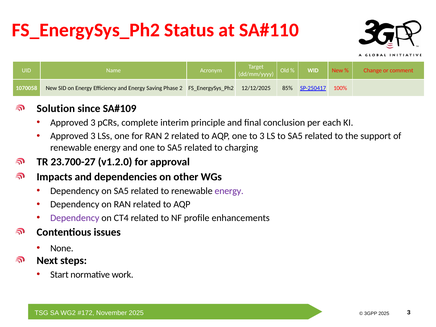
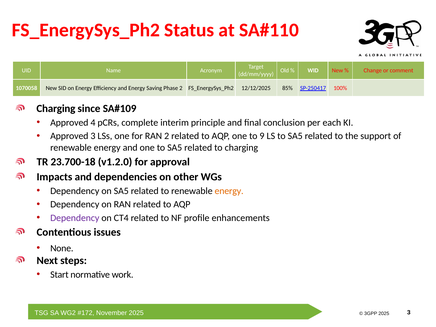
Solution: Solution -> Charging (56, 109)
3: 3 -> 4 (93, 123)
to 3: 3 -> 9 (262, 136)
23.700-27: 23.700-27 -> 23.700-18 (73, 162)
energy colour: purple -> orange (229, 191)
